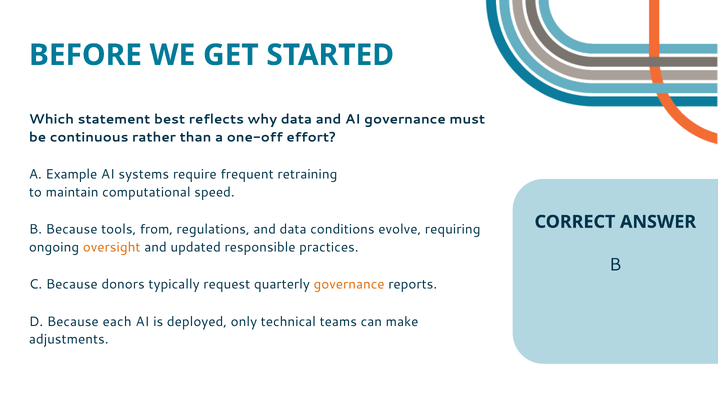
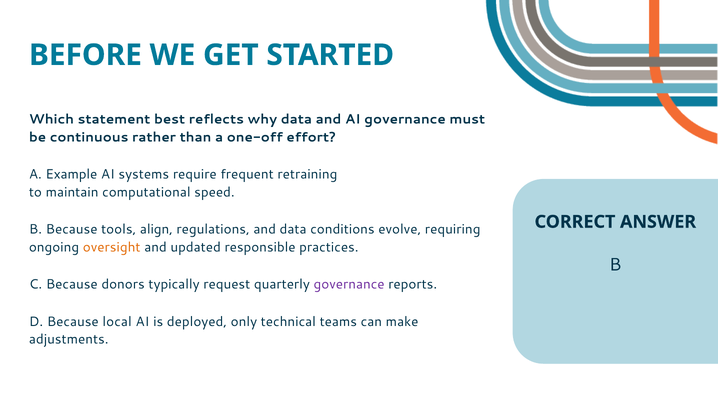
from: from -> align (156, 229)
governance colour: orange -> purple (349, 284)
each: each -> local (117, 322)
